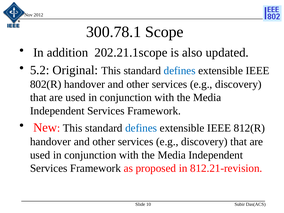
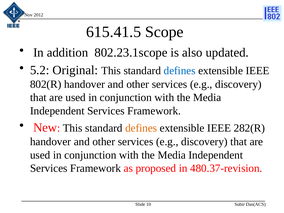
300.78.1: 300.78.1 -> 615.41.5 (114, 32)
202.21.1scope: 202.21.1scope -> 802.23.1scope (131, 52)
defines colour: blue -> orange (141, 128)
812(R: 812(R -> 282(R (249, 128)
812.21-revision: 812.21-revision -> 480.37-revision (226, 168)
